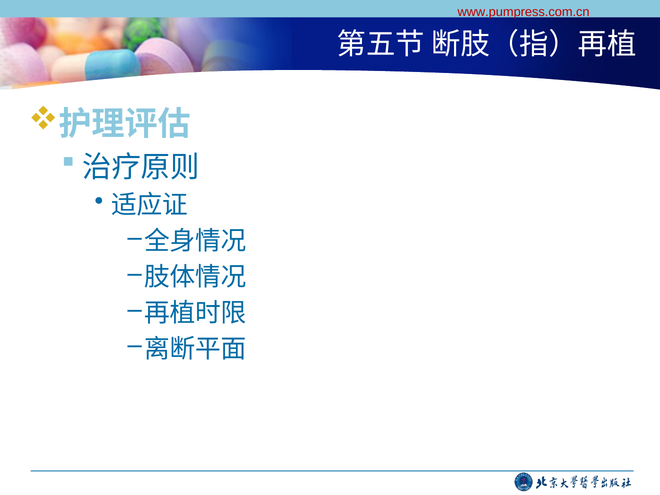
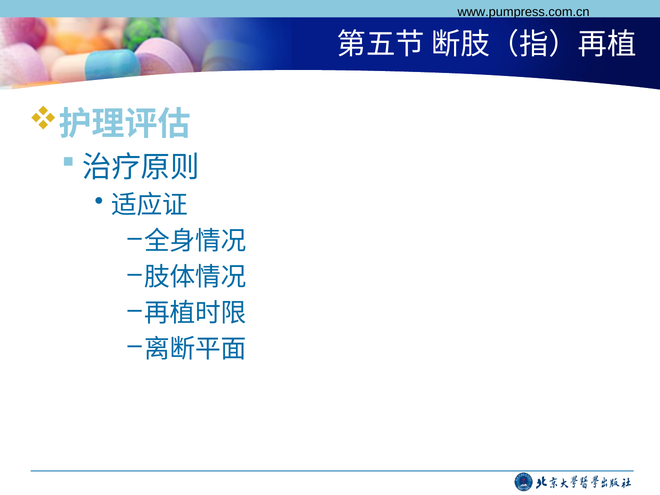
www.pumpress.com.cn colour: red -> black (524, 12)
